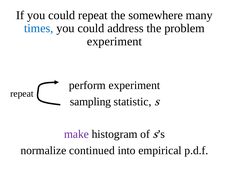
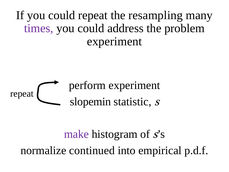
somewhere: somewhere -> resampling (156, 15)
times colour: blue -> purple (39, 28)
sampling: sampling -> slopemin (90, 101)
